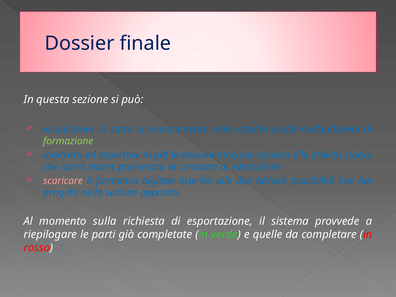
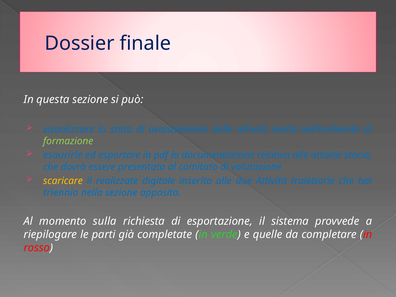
inoltrato: inoltrato -> esaurirle (63, 155)
scaricare colour: pink -> yellow (63, 181)
formativo: formativo -> realizzate (117, 181)
possibilità: possibilità -> traiettorie (313, 181)
progetti: progetti -> triennio (61, 193)
